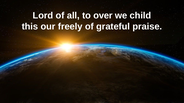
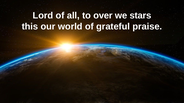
child: child -> stars (140, 16)
freely: freely -> world (70, 27)
